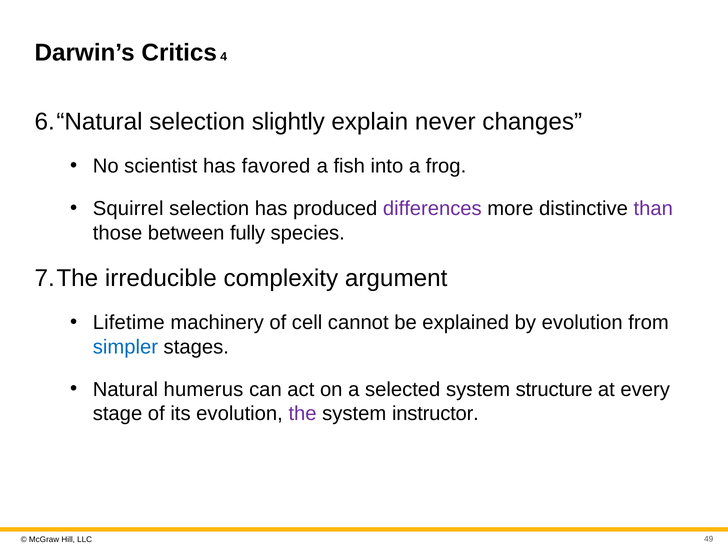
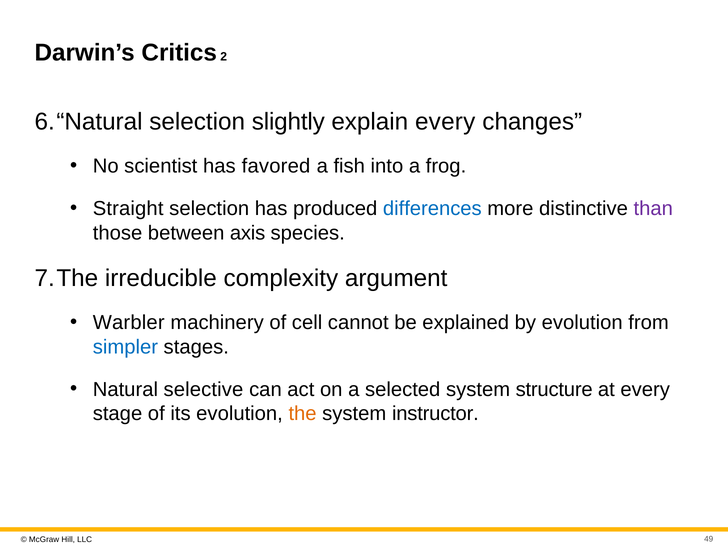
4: 4 -> 2 (224, 57)
explain never: never -> every (445, 122)
Squirrel: Squirrel -> Straight (128, 209)
differences colour: purple -> blue (432, 209)
fully: fully -> axis (248, 233)
Lifetime: Lifetime -> Warbler (129, 323)
humerus: humerus -> selective (203, 389)
the colour: purple -> orange (303, 414)
